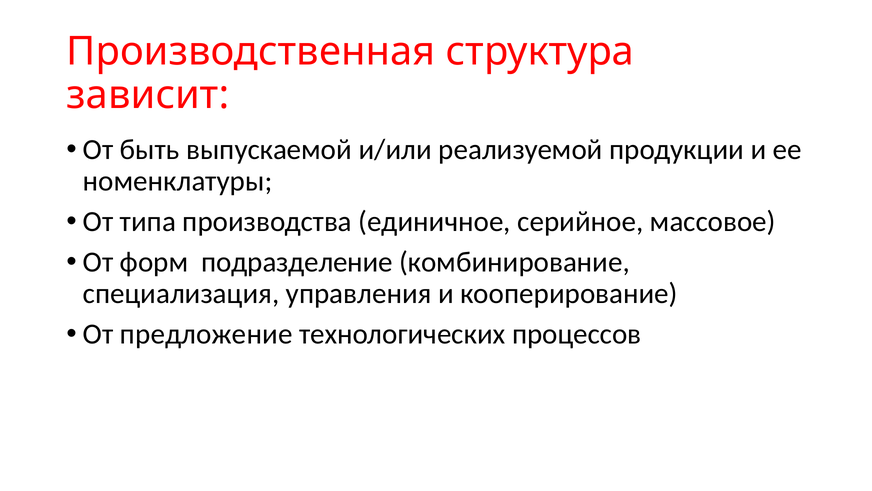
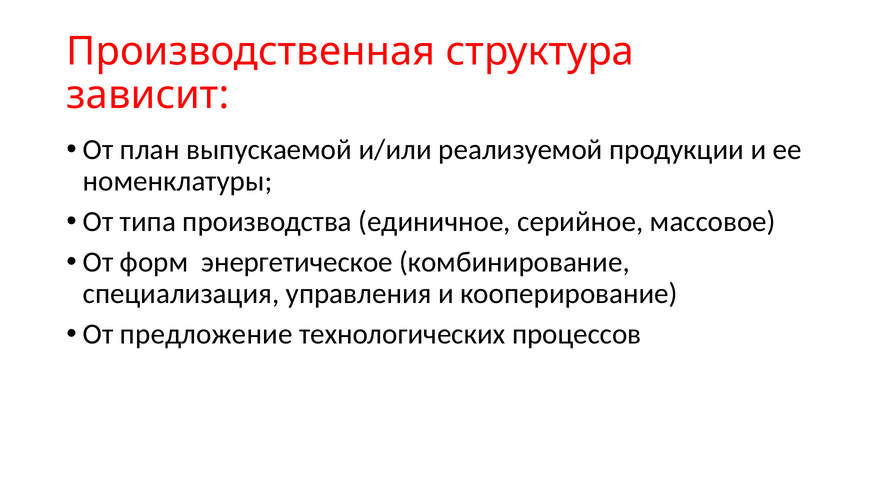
быть: быть -> план (150, 149)
подразделение: подразделение -> энергетическое (297, 262)
